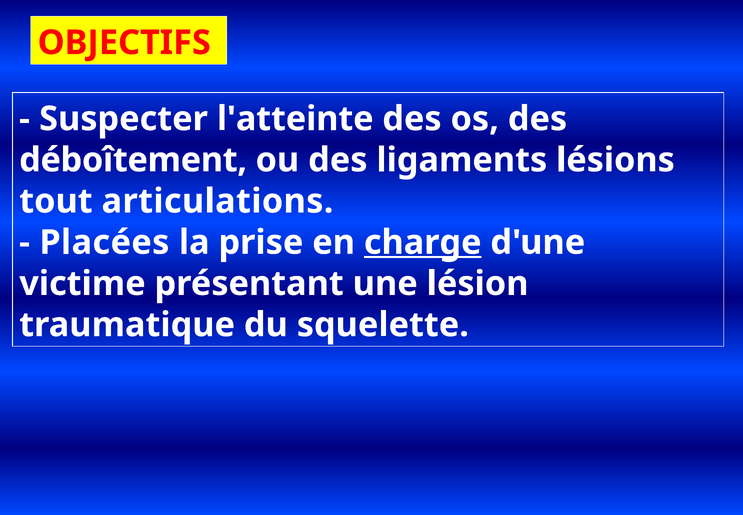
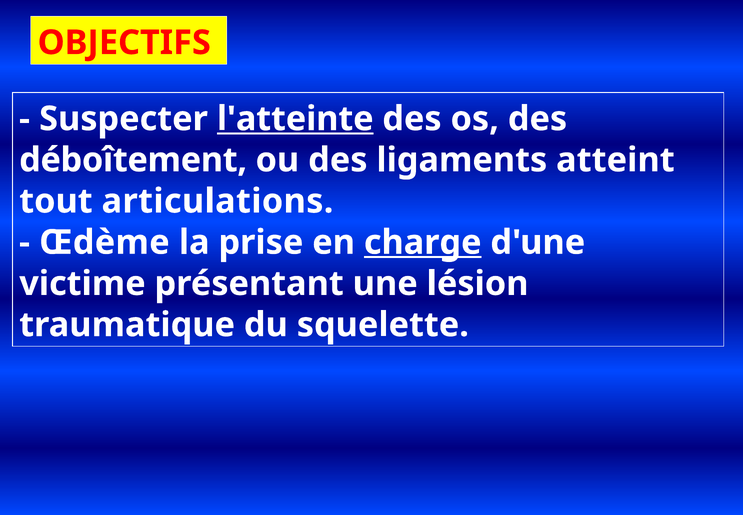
l'atteinte underline: none -> present (295, 119)
lésions: lésions -> atteint (615, 160)
Placées: Placées -> Œdème (104, 242)
